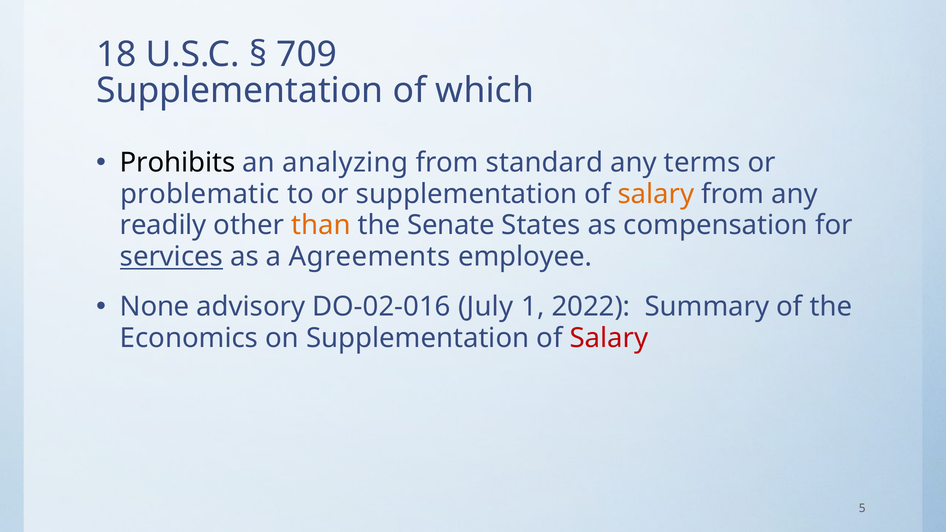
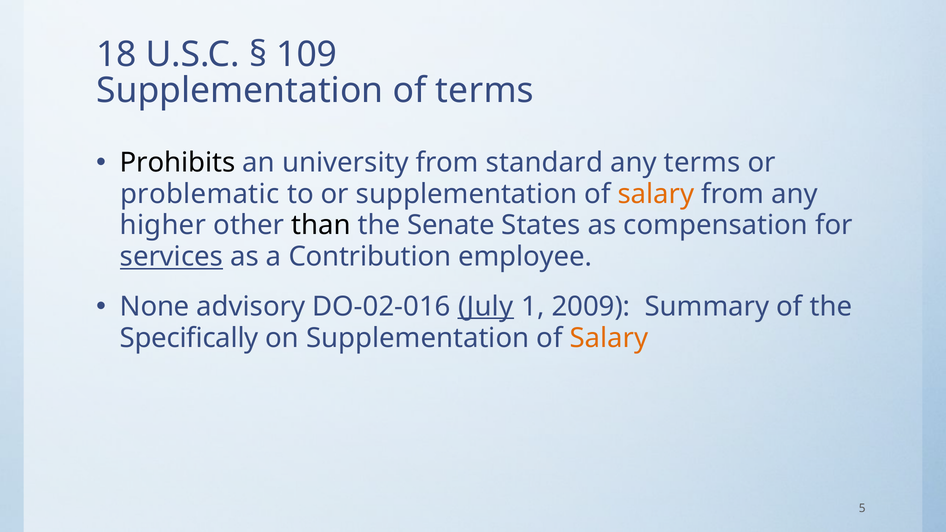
709: 709 -> 109 (307, 54)
of which: which -> terms (485, 91)
analyzing: analyzing -> university (345, 163)
readily: readily -> higher (163, 225)
than colour: orange -> black (321, 225)
Agreements: Agreements -> Contribution (370, 257)
July underline: none -> present (486, 307)
2022: 2022 -> 2009 (591, 307)
Economics: Economics -> Specifically (189, 338)
Salary colour: red -> orange (609, 338)
